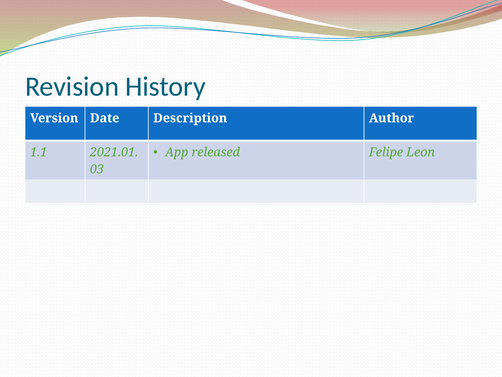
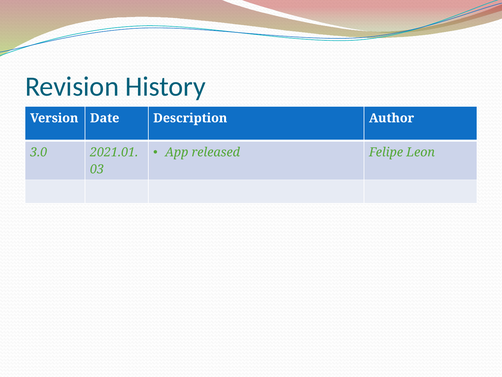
1.1: 1.1 -> 3.0 (39, 152)
